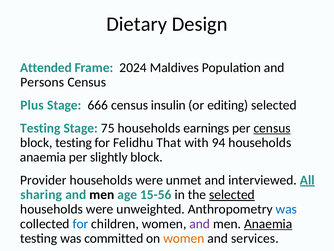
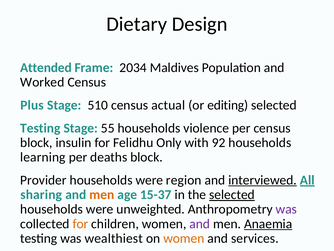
2024: 2024 -> 2034 (133, 68)
Persons: Persons -> Worked (42, 82)
666: 666 -> 510 (98, 105)
insulin: insulin -> actual (168, 105)
75: 75 -> 55 (108, 128)
earnings: earnings -> violence (206, 128)
census underline: present -> none (272, 128)
block testing: testing -> insulin (74, 142)
That: That -> Only (169, 142)
94: 94 -> 92 (219, 142)
anaemia: anaemia -> learning (43, 157)
slightly: slightly -> deaths (109, 157)
unmet: unmet -> region (184, 180)
interviewed underline: none -> present (263, 180)
men colour: black -> orange (102, 194)
15-56: 15-56 -> 15-37 (156, 194)
was colour: blue -> purple (286, 209)
for colour: blue -> orange (80, 223)
committed: committed -> wealthiest (114, 238)
